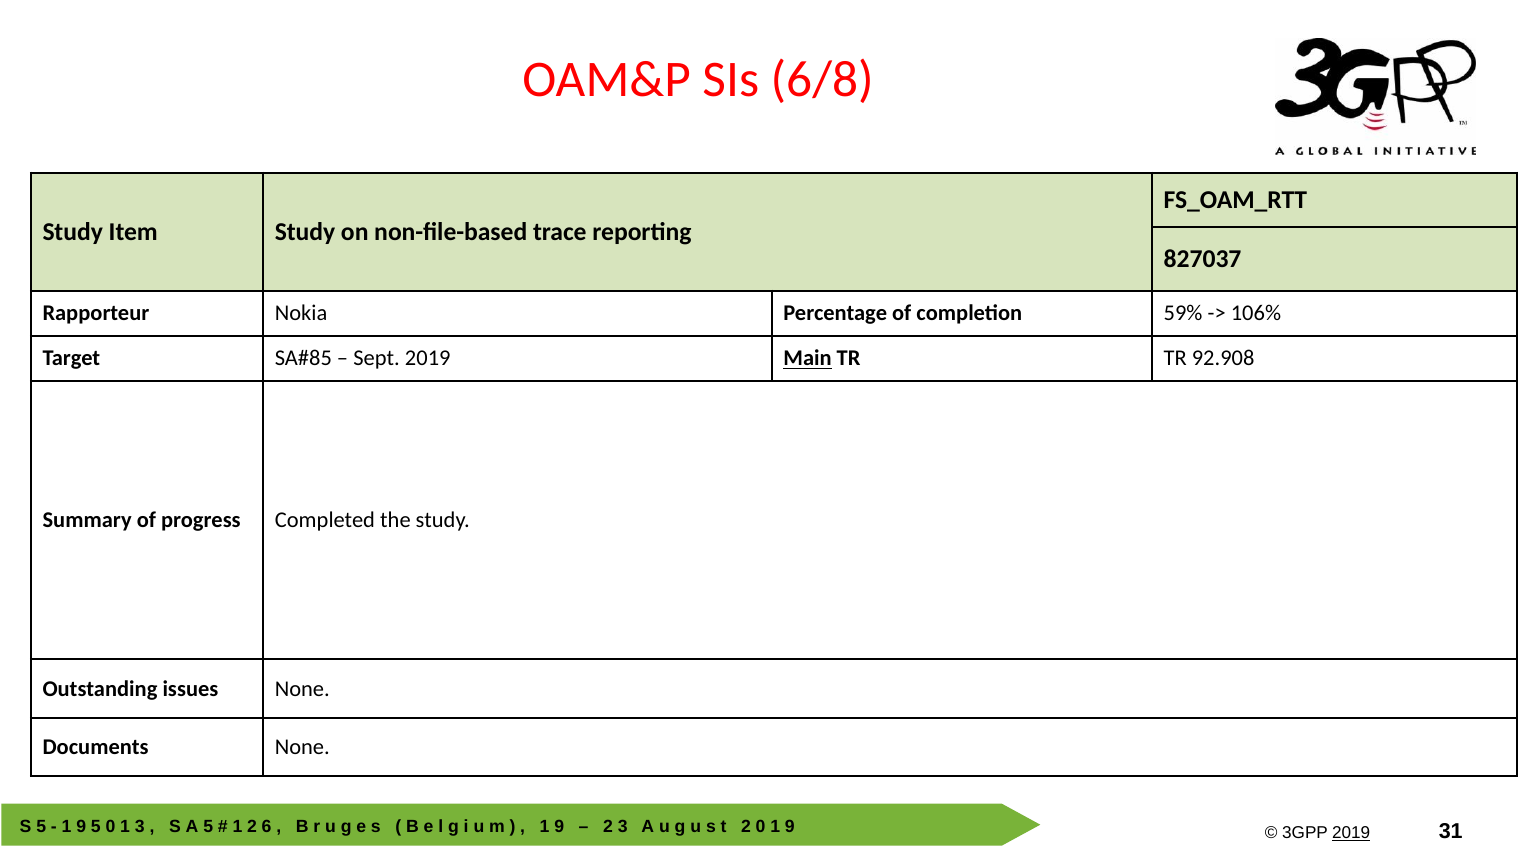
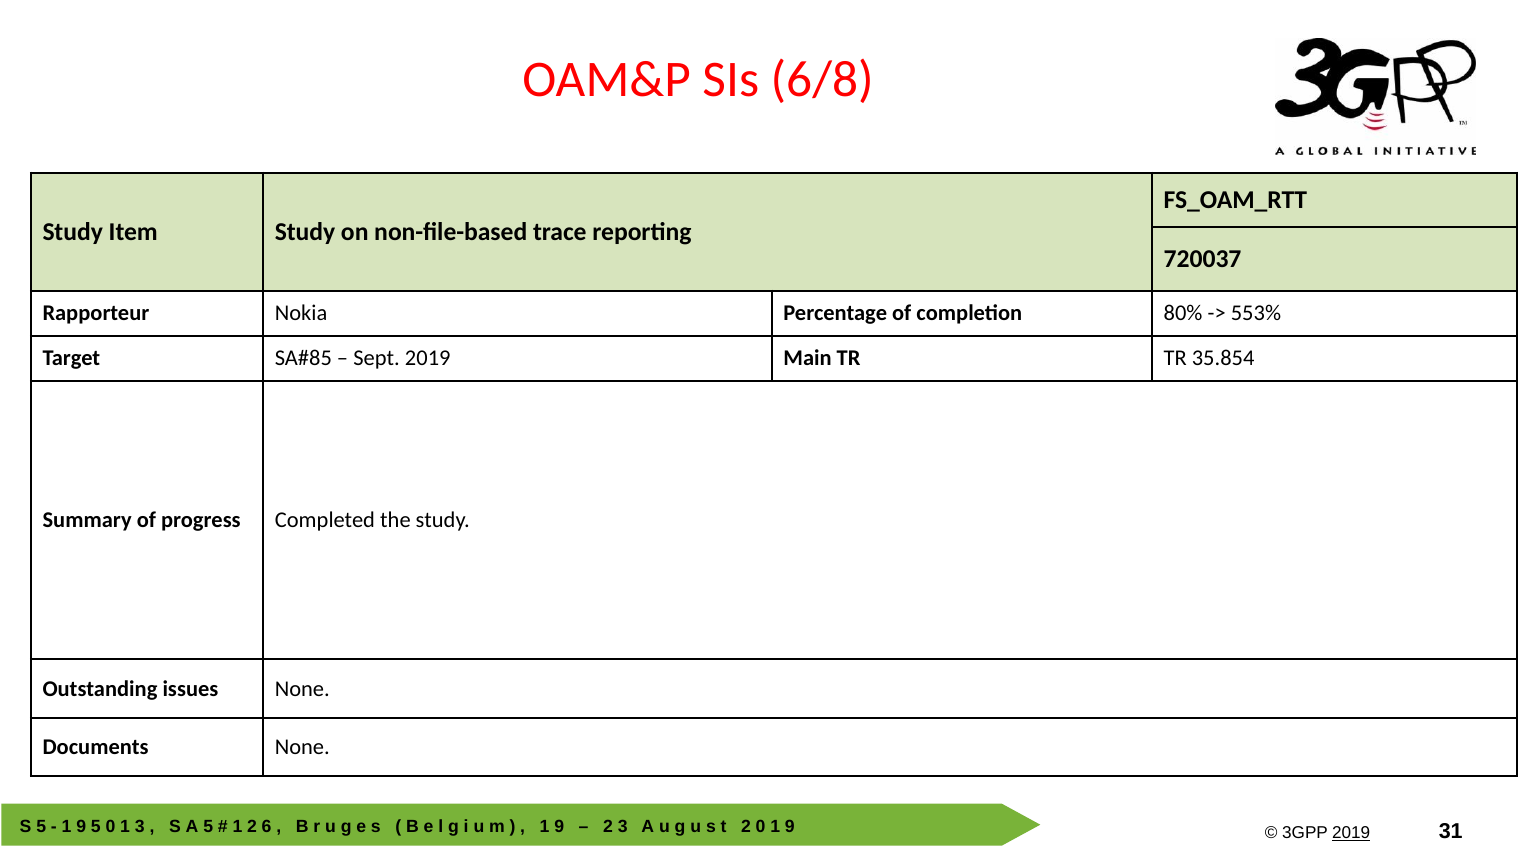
827037: 827037 -> 720037 (1203, 259)
59%: 59% -> 80% (1183, 314)
106%: 106% -> 553% (1256, 314)
Main underline: present -> none (808, 359)
92.908: 92.908 -> 35.854 (1223, 359)
